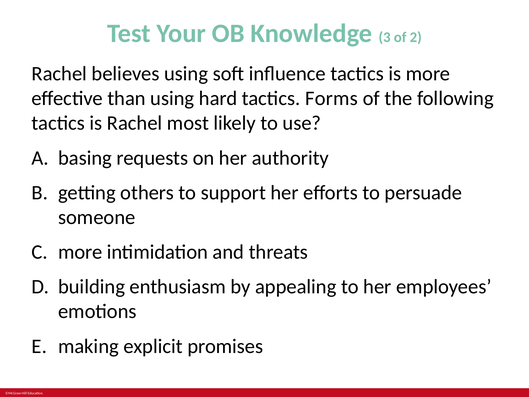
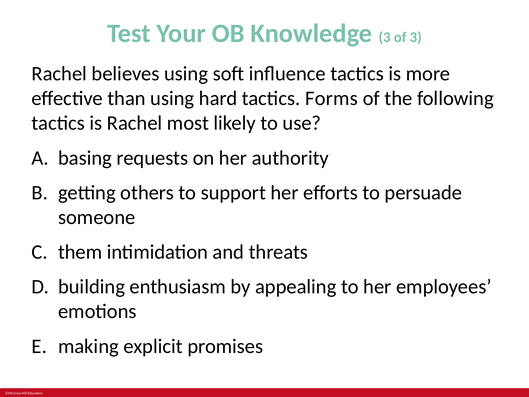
of 2: 2 -> 3 (416, 37)
more: more -> them (80, 252)
